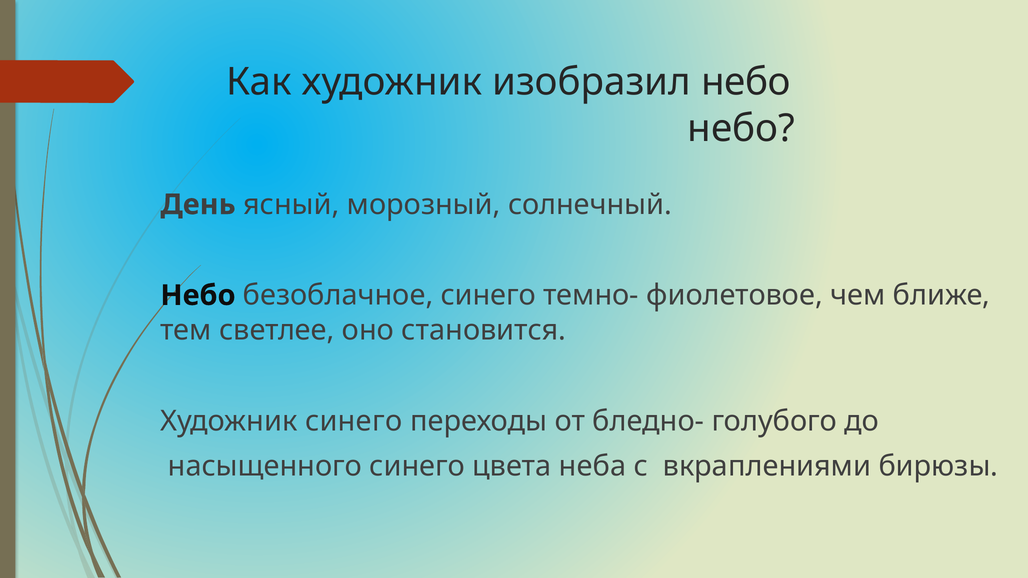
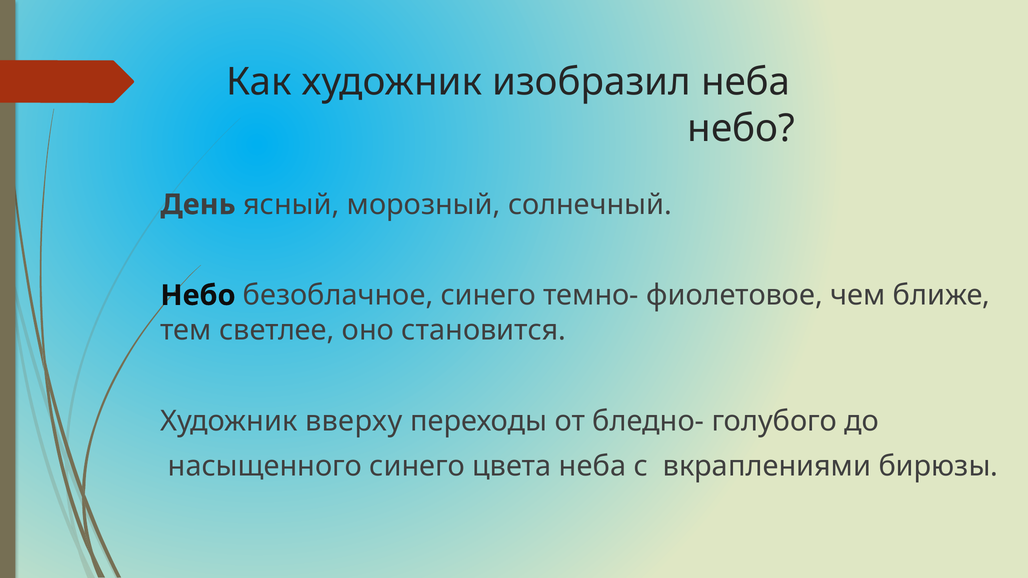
изобразил небо: небо -> неба (746, 82)
Художник синего: синего -> вверху (354, 421)
